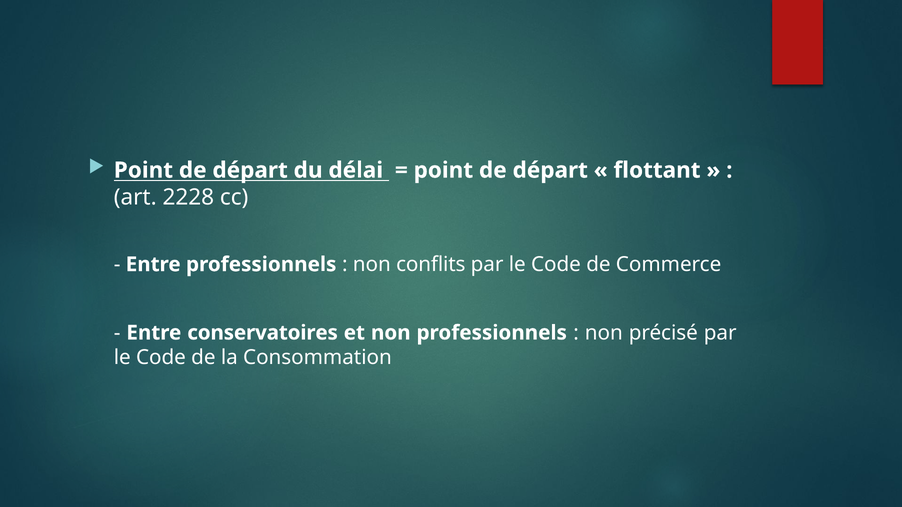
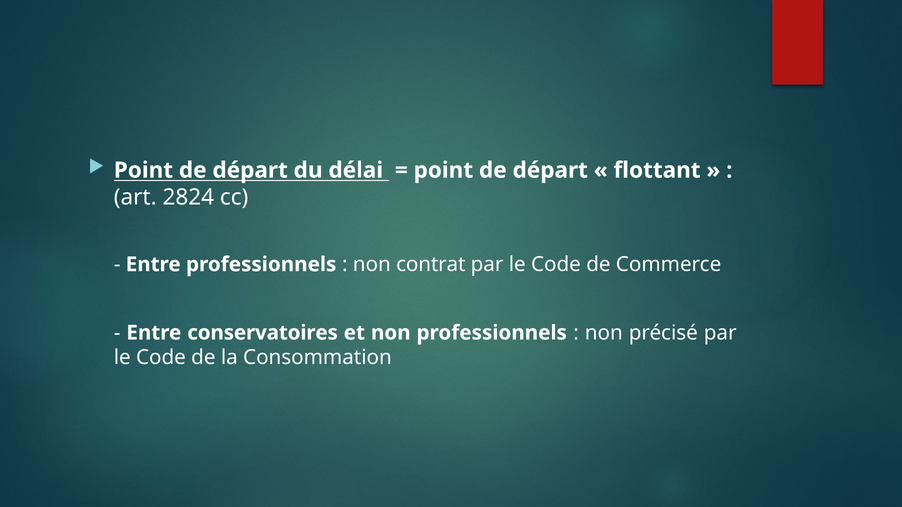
2228: 2228 -> 2824 (188, 197)
conflits: conflits -> contrat (431, 265)
